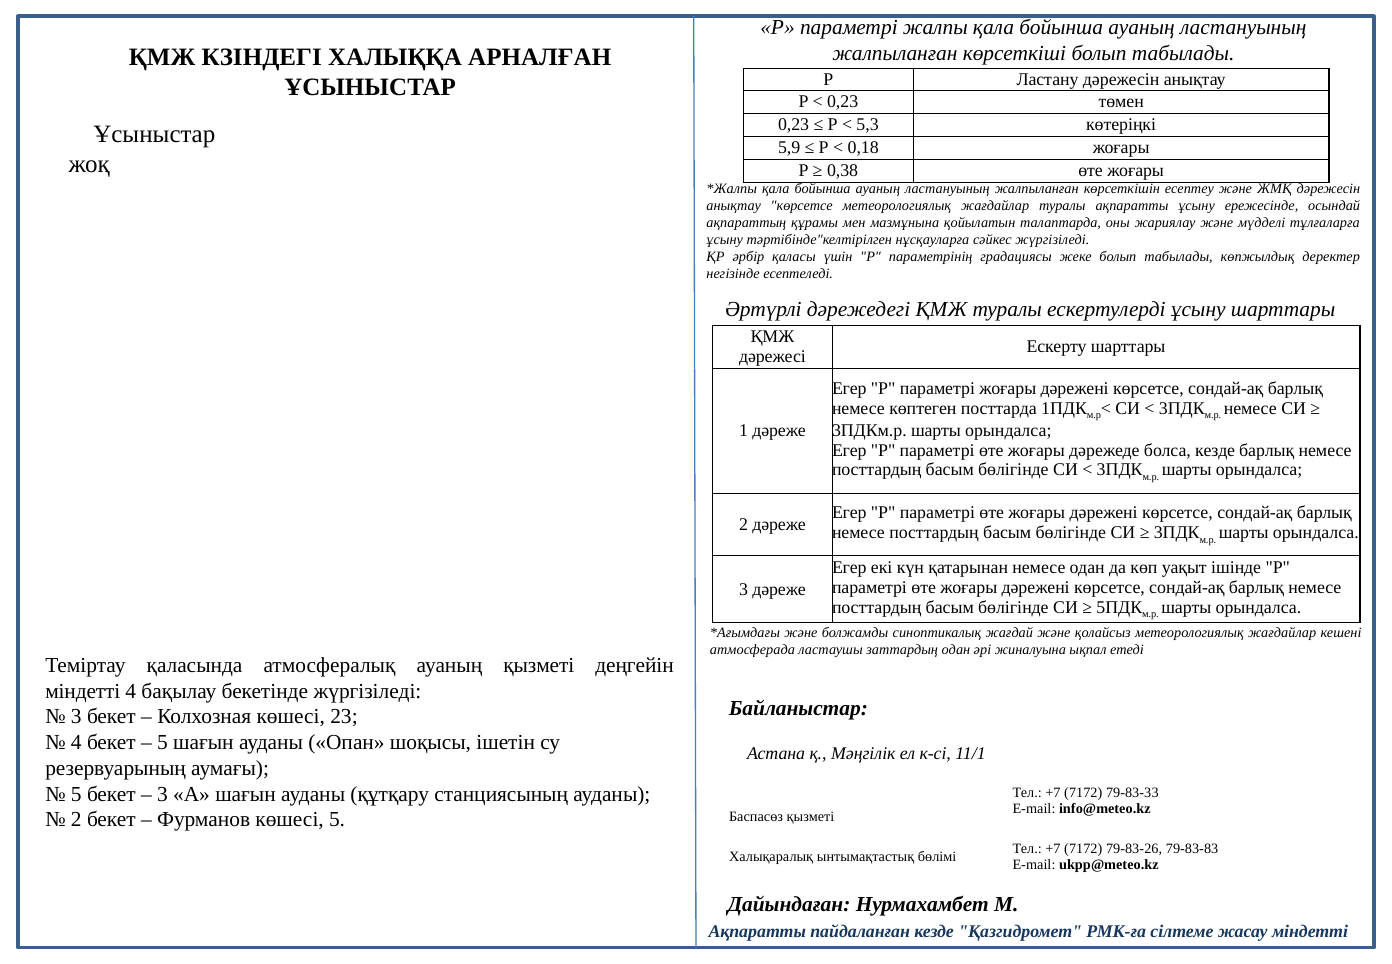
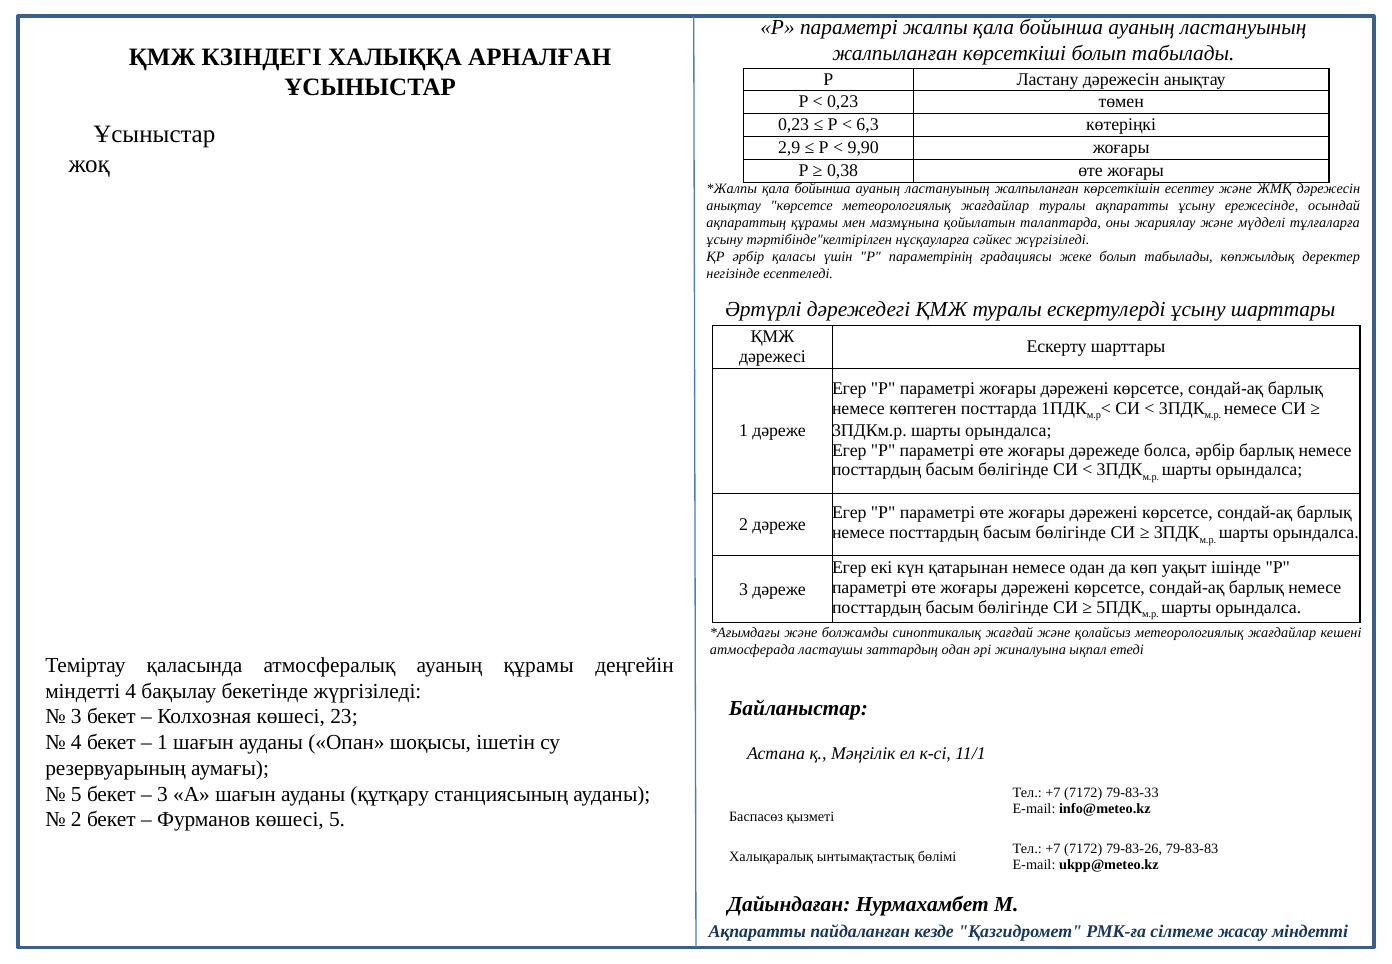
5,3: 5,3 -> 6,3 (868, 124)
5,9: 5,9 -> 2,9 (789, 147)
0,18: 0,18 -> 9,90 (863, 147)
болса кезде: кезде -> әрбір (1215, 450)
ауаның қызметі: қызметі -> құрамы (539, 665)
5: 5 -> 1 (162, 742)
